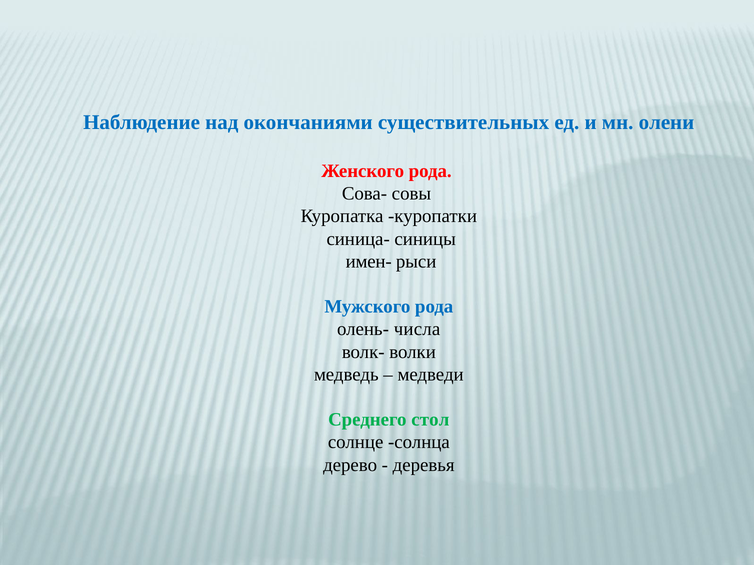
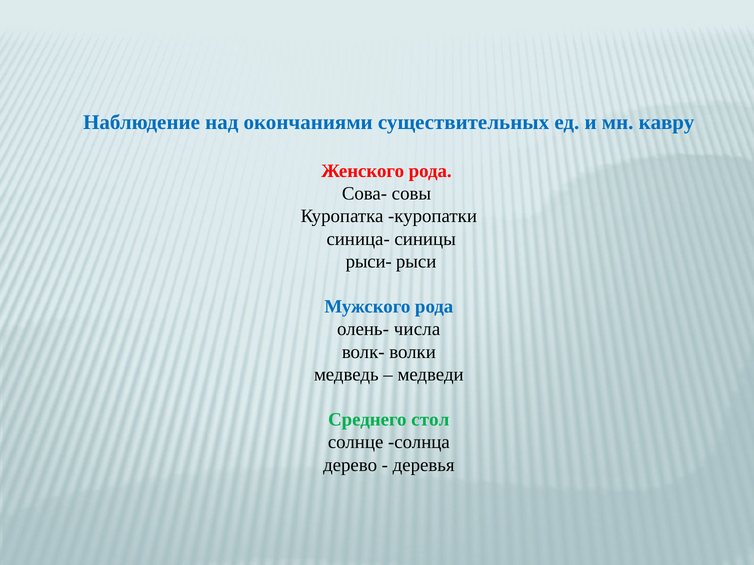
олени: олени -> кавру (667, 122)
имен-: имен- -> рыси- (369, 262)
